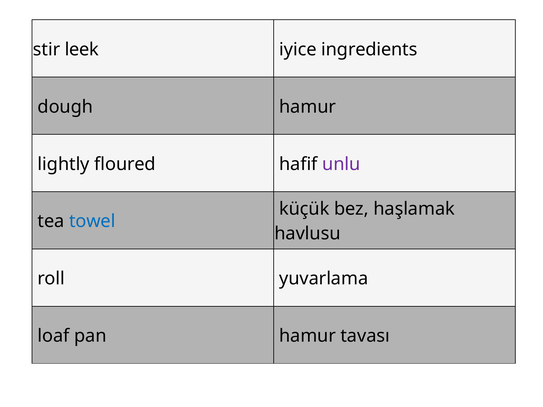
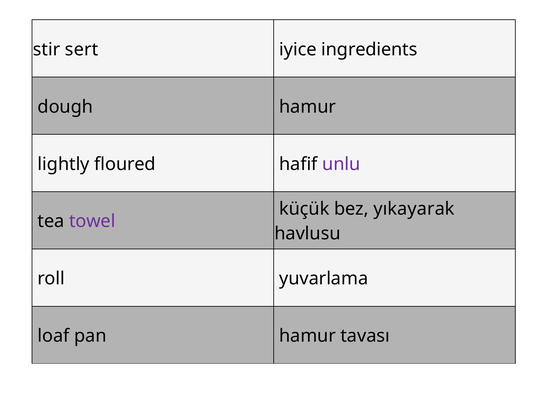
leek: leek -> sert (82, 49)
haşlamak: haşlamak -> yıkayarak (414, 209)
towel colour: blue -> purple (92, 221)
